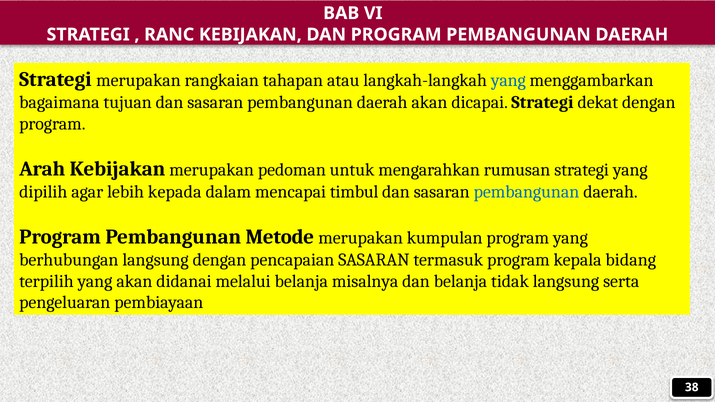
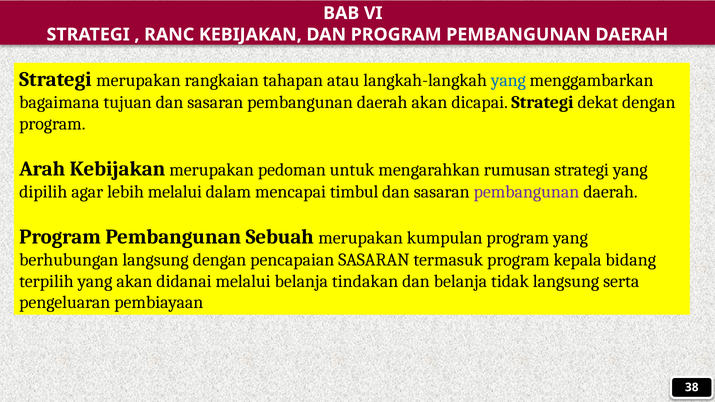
lebih kepada: kepada -> melalui (175, 192)
pembangunan colour: blue -> purple (526, 192)
Metode: Metode -> Sebuah (280, 237)
misalnya: misalnya -> tindakan (365, 281)
